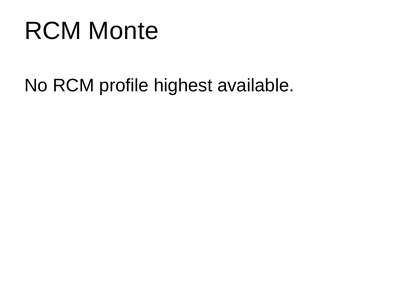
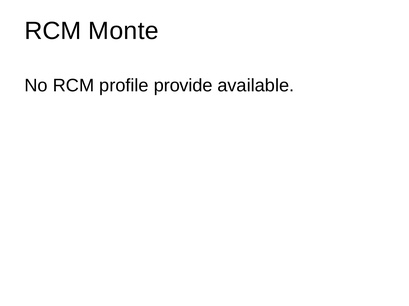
highest: highest -> provide (183, 86)
